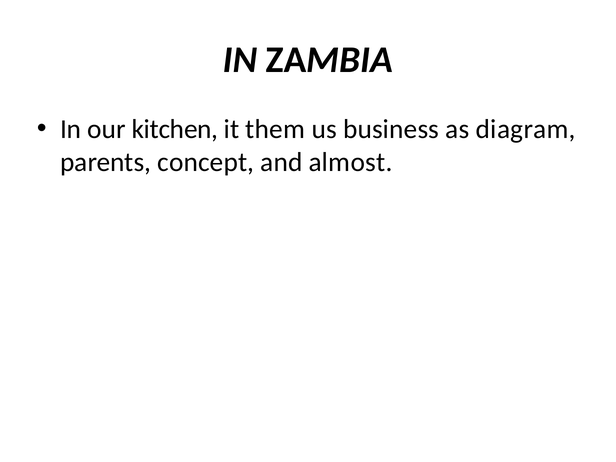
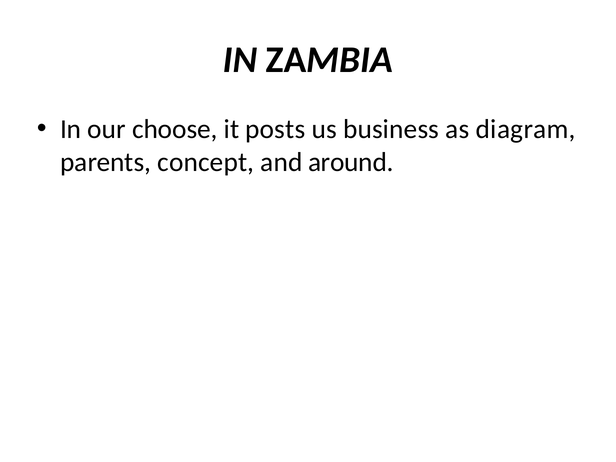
kitchen: kitchen -> choose (175, 129)
them: them -> posts (275, 129)
almost: almost -> around (351, 162)
